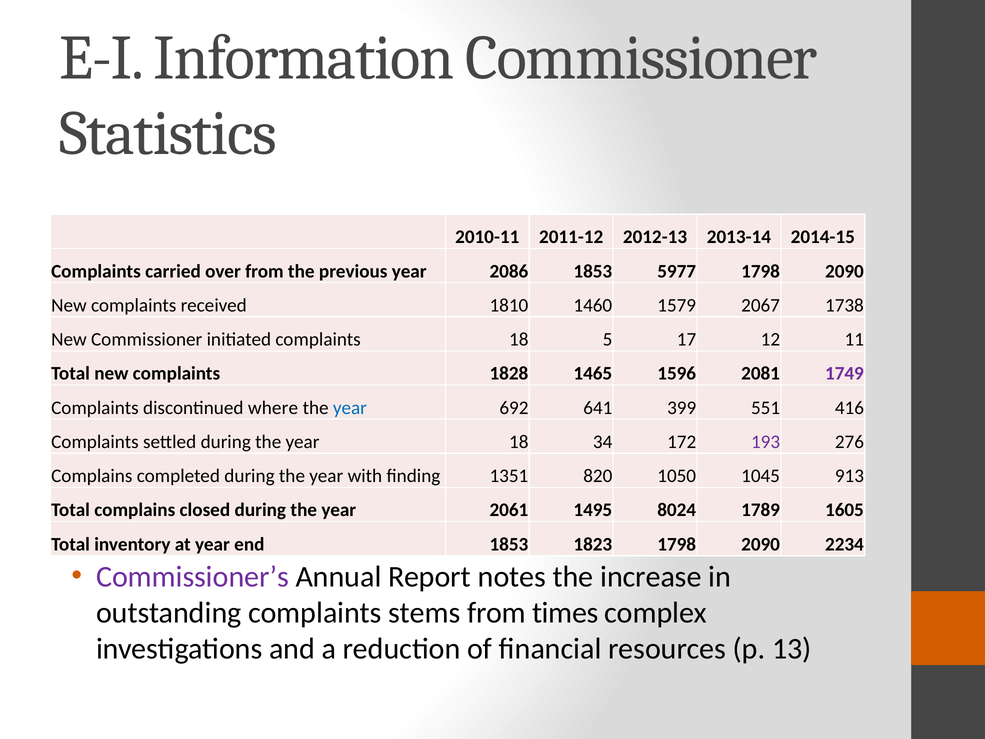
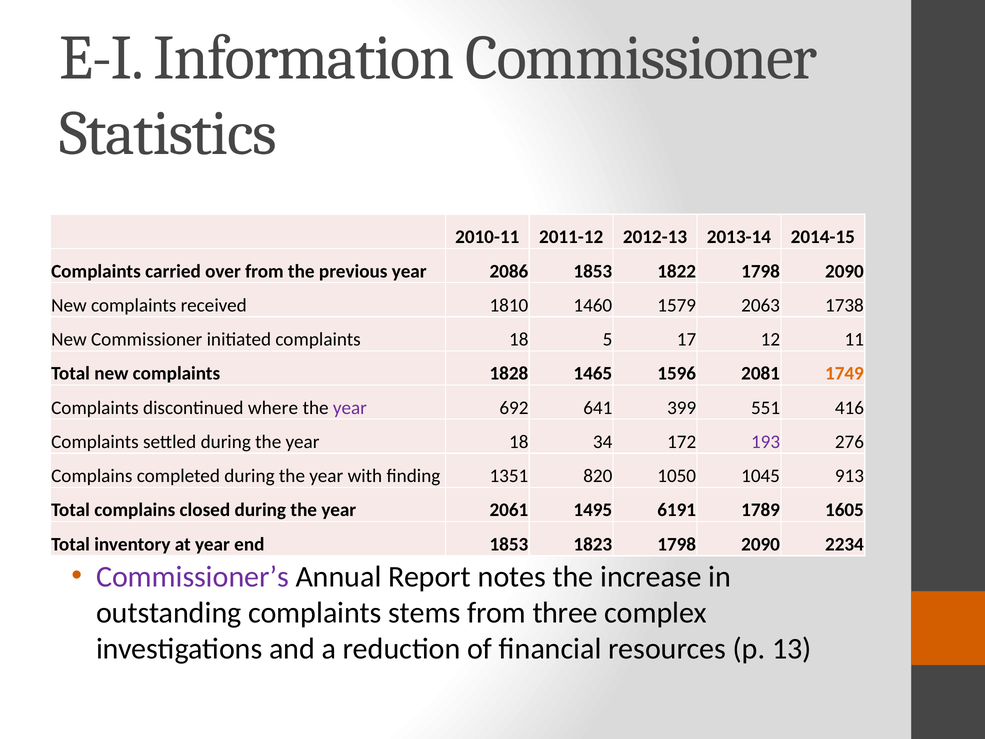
5977: 5977 -> 1822 (677, 271)
2067: 2067 -> 2063 (761, 305)
1749 colour: purple -> orange (844, 373)
year colour: blue -> purple (350, 408)
8024: 8024 -> 6191 (677, 510)
times: times -> three (565, 613)
